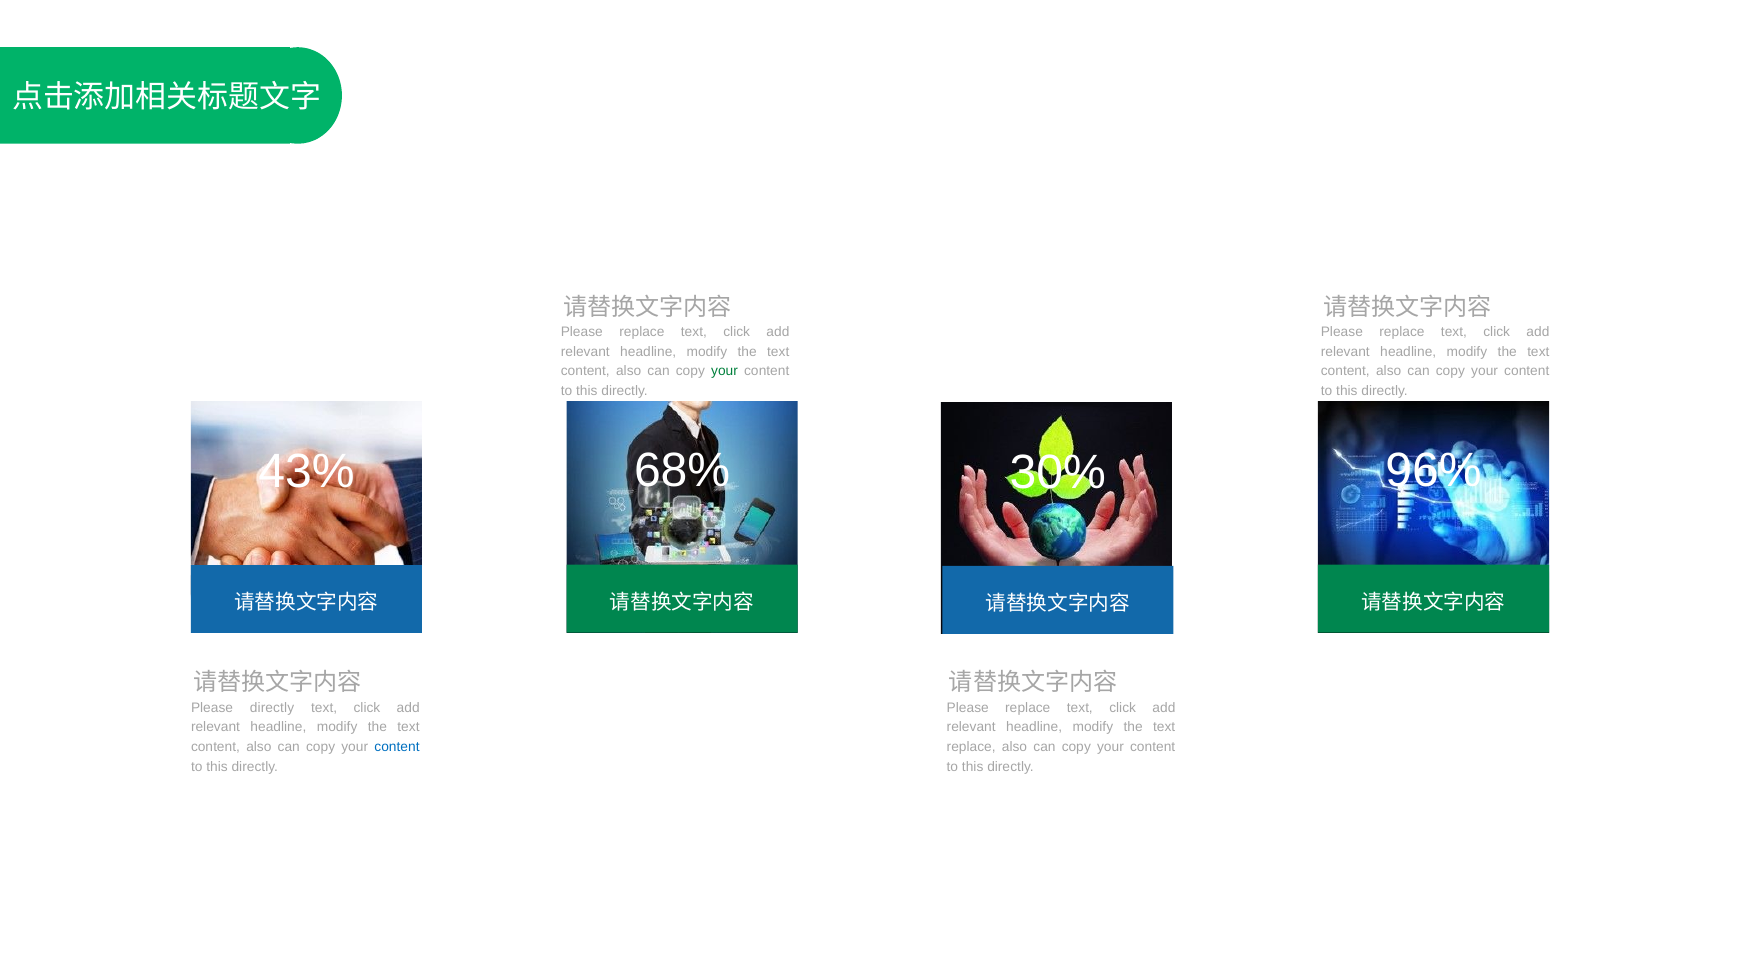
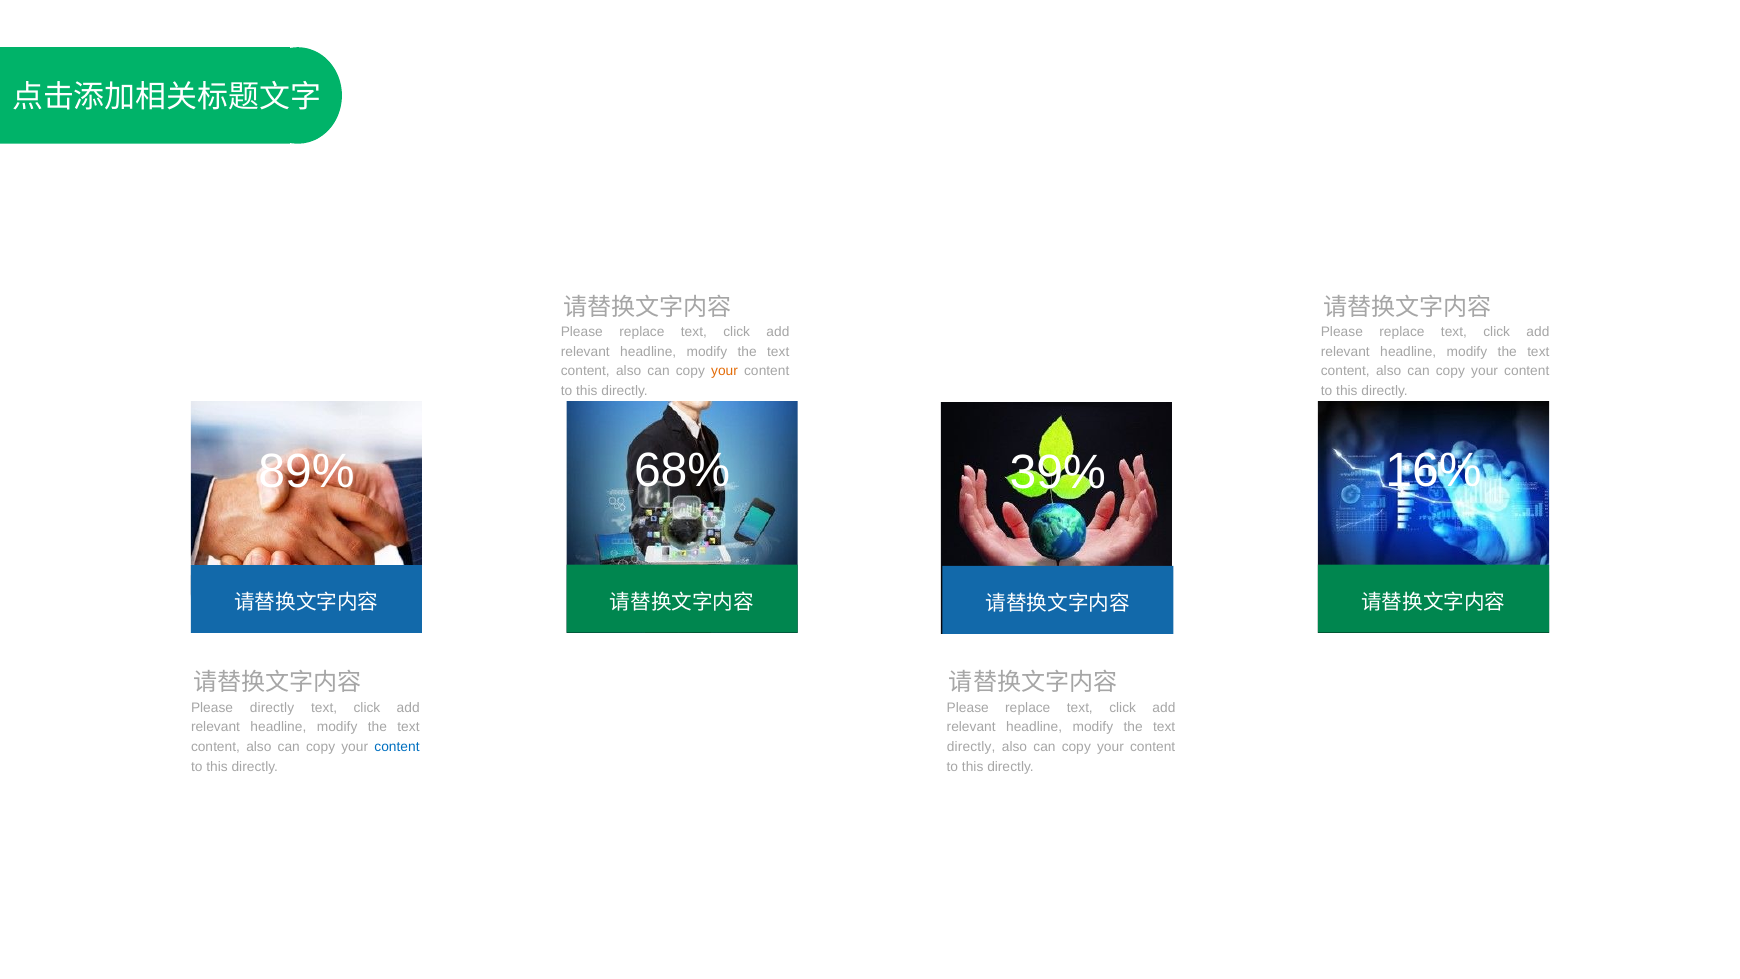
your colour: green -> orange (725, 371)
96%: 96% -> 16% (1434, 471)
43%: 43% -> 89% (306, 471)
30%: 30% -> 39% (1058, 472)
replace: replace -> directly (971, 747)
